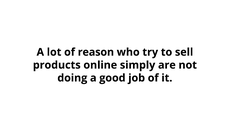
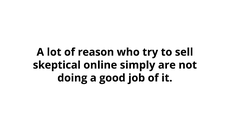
products: products -> skeptical (57, 65)
